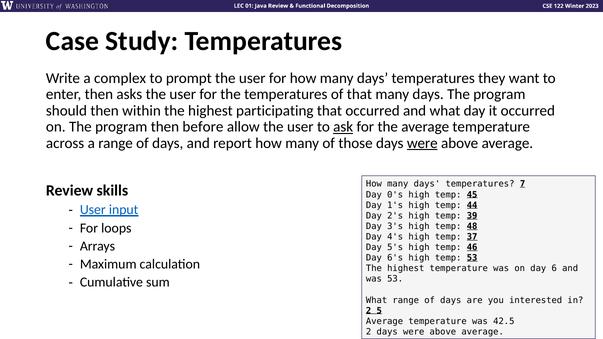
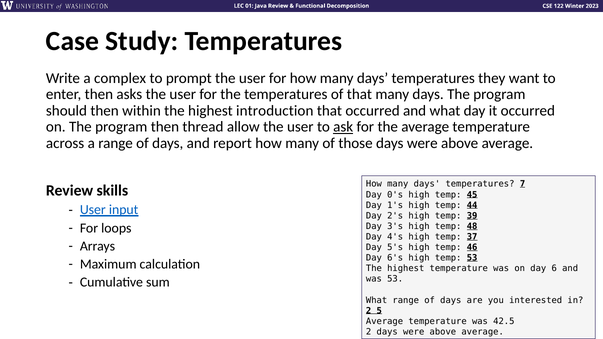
participating: participating -> introduction (275, 111)
before: before -> thread (203, 127)
were underline: present -> none (422, 143)
